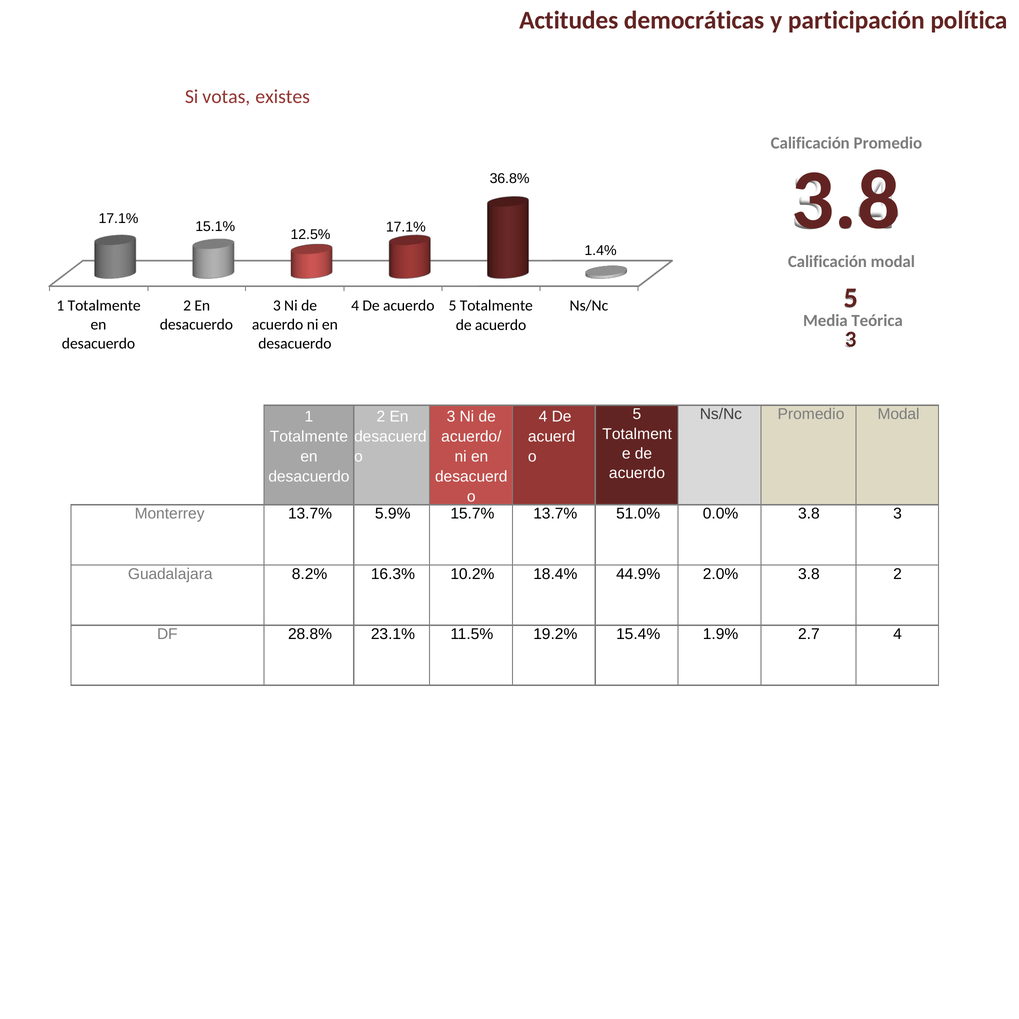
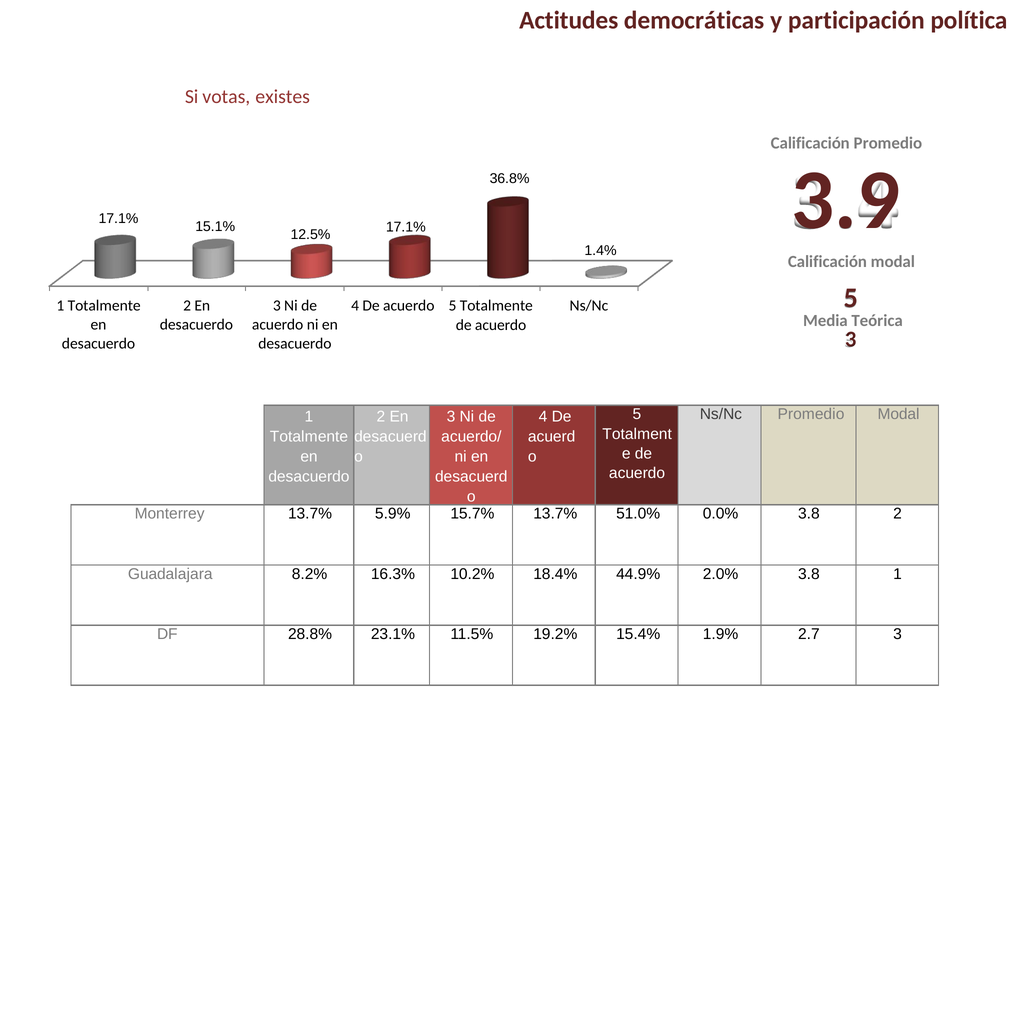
3.8: 3.8 -> 3.9 (846, 200)
3.8 3: 3 -> 2 (897, 514)
3.8 2: 2 -> 1 (897, 574)
2.7 4: 4 -> 3 (897, 634)
